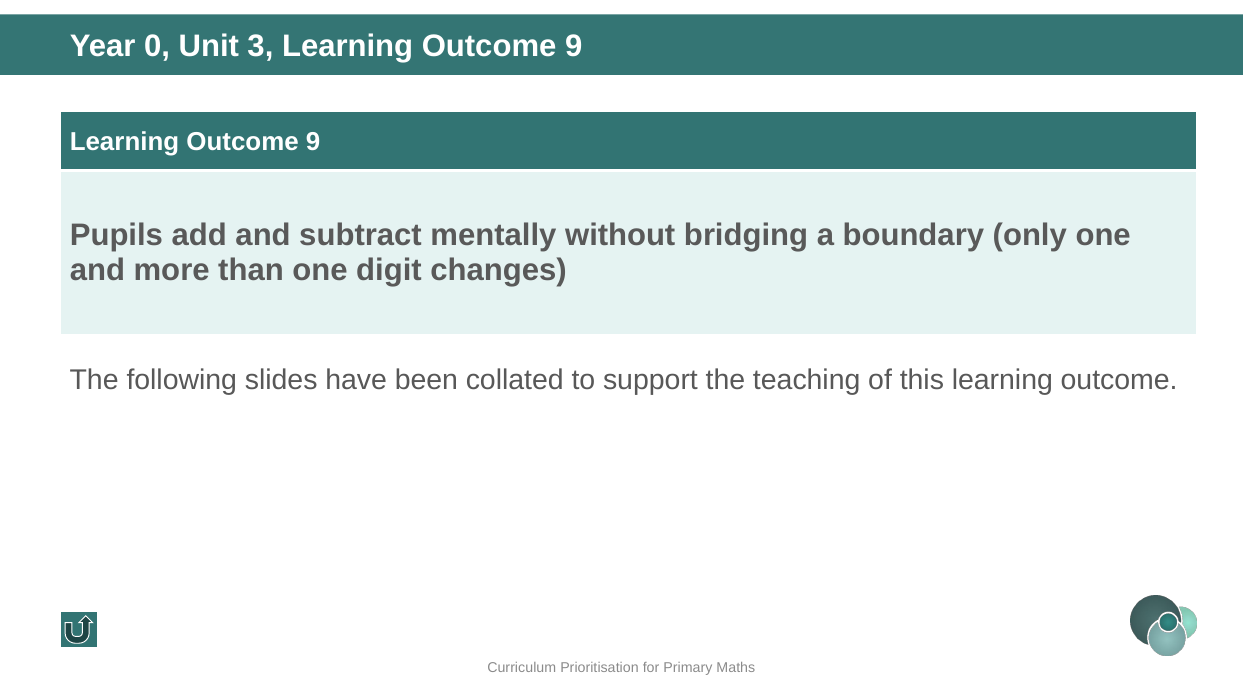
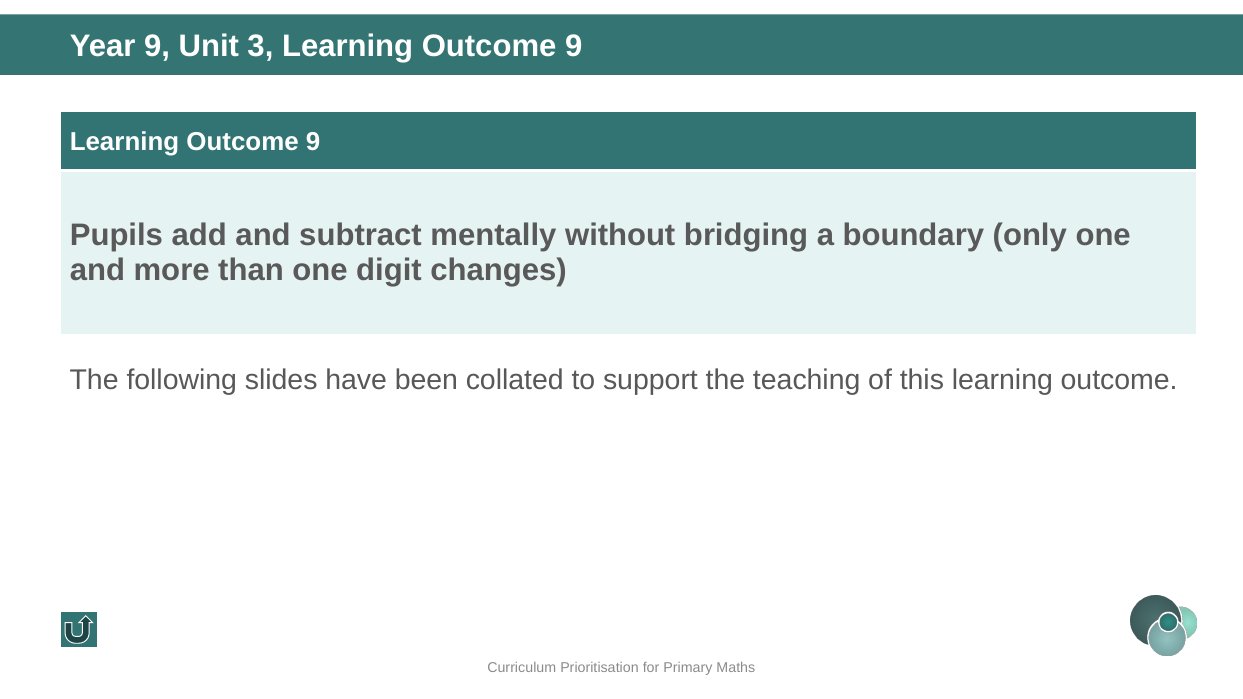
Year 0: 0 -> 9 (157, 46)
